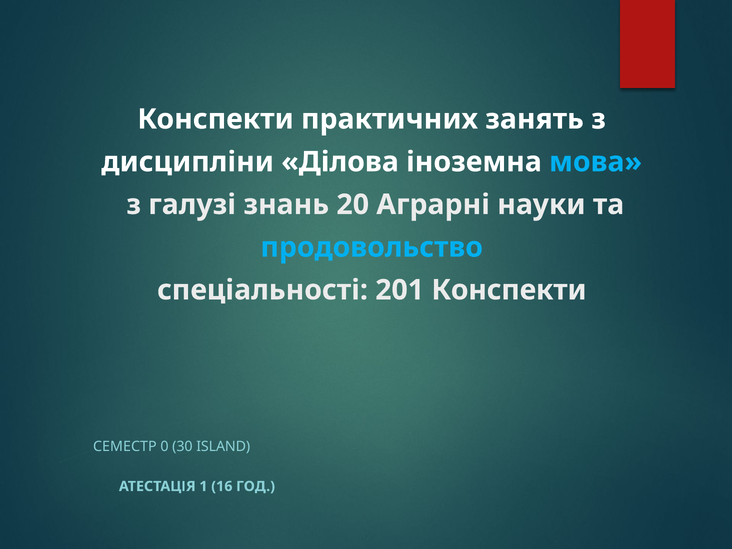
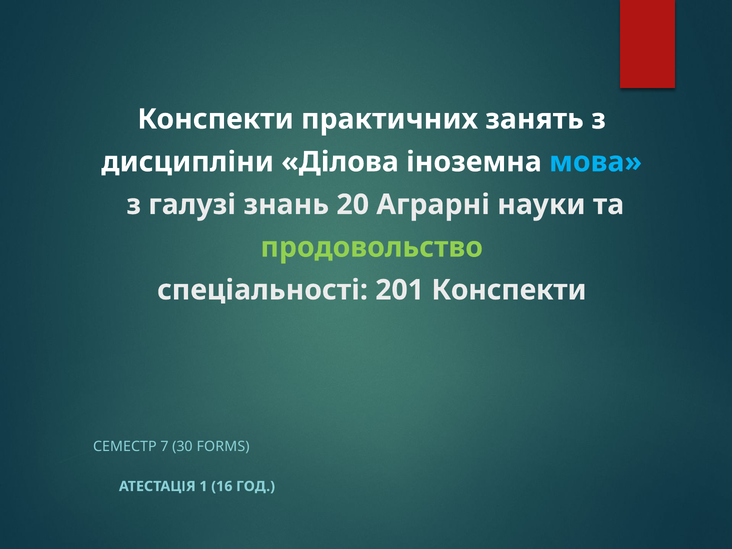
продовольство colour: light blue -> light green (372, 247)
0: 0 -> 7 (165, 446)
ISLAND: ISLAND -> FORMS (223, 446)
